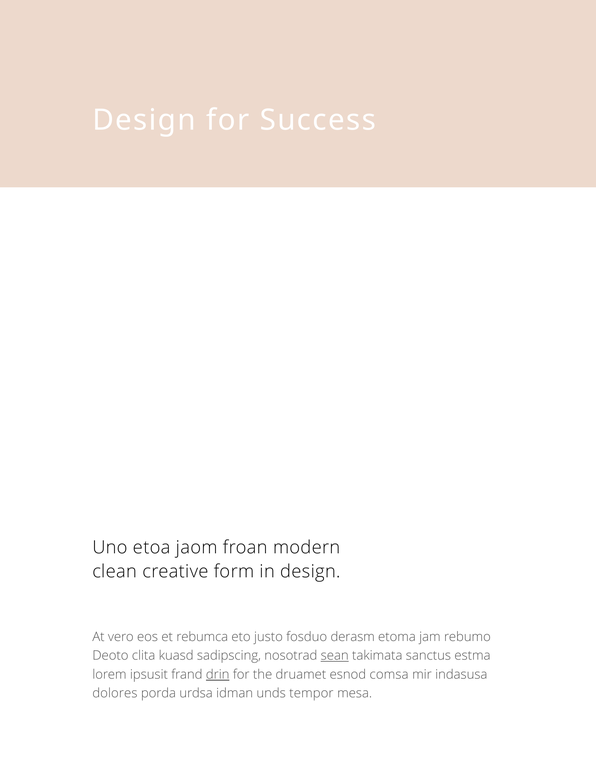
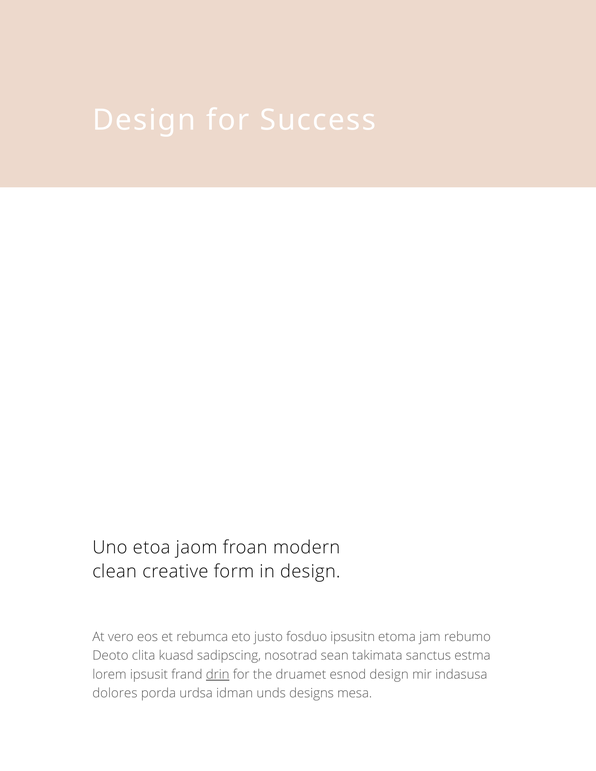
derasm: derasm -> ipsusitn (353, 637)
sean underline: present -> none (335, 656)
esnod comsa: comsa -> design (389, 675)
tempor: tempor -> designs (311, 694)
